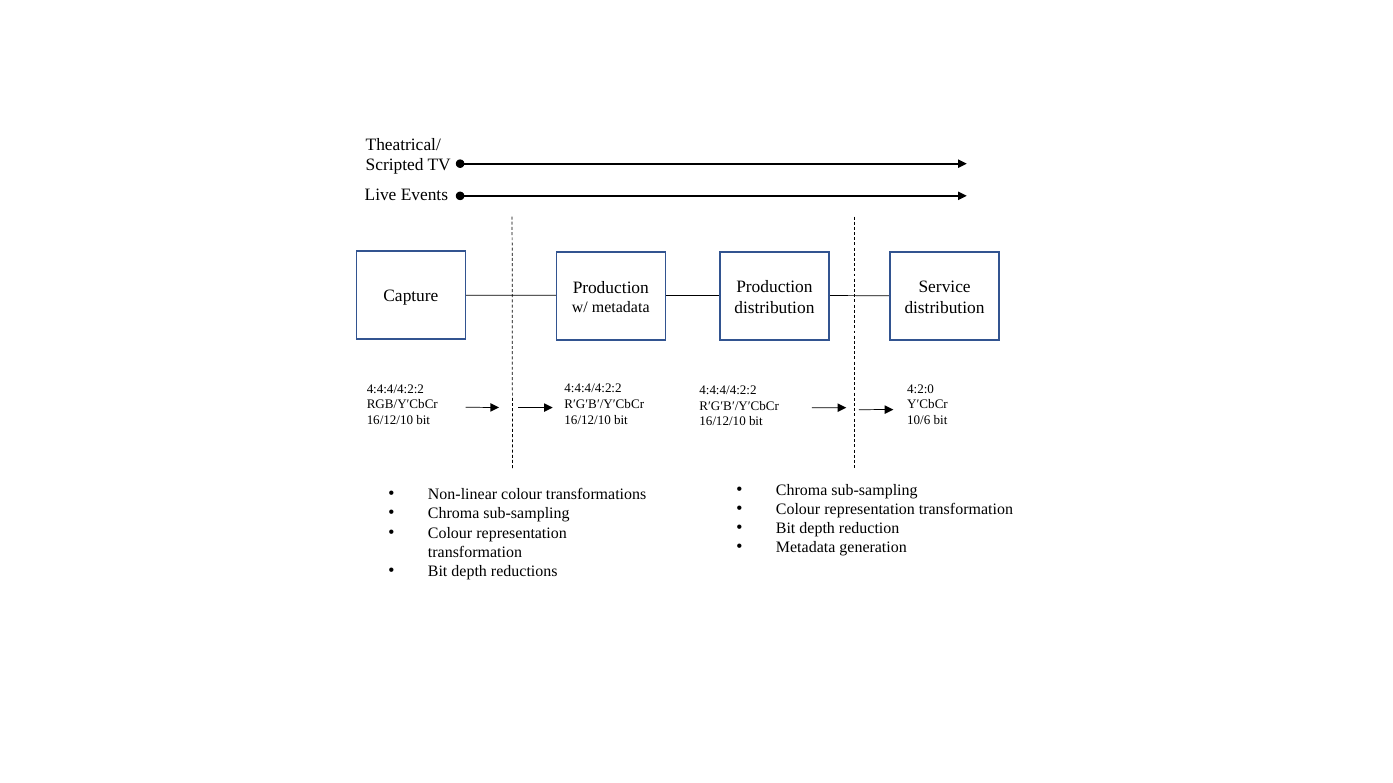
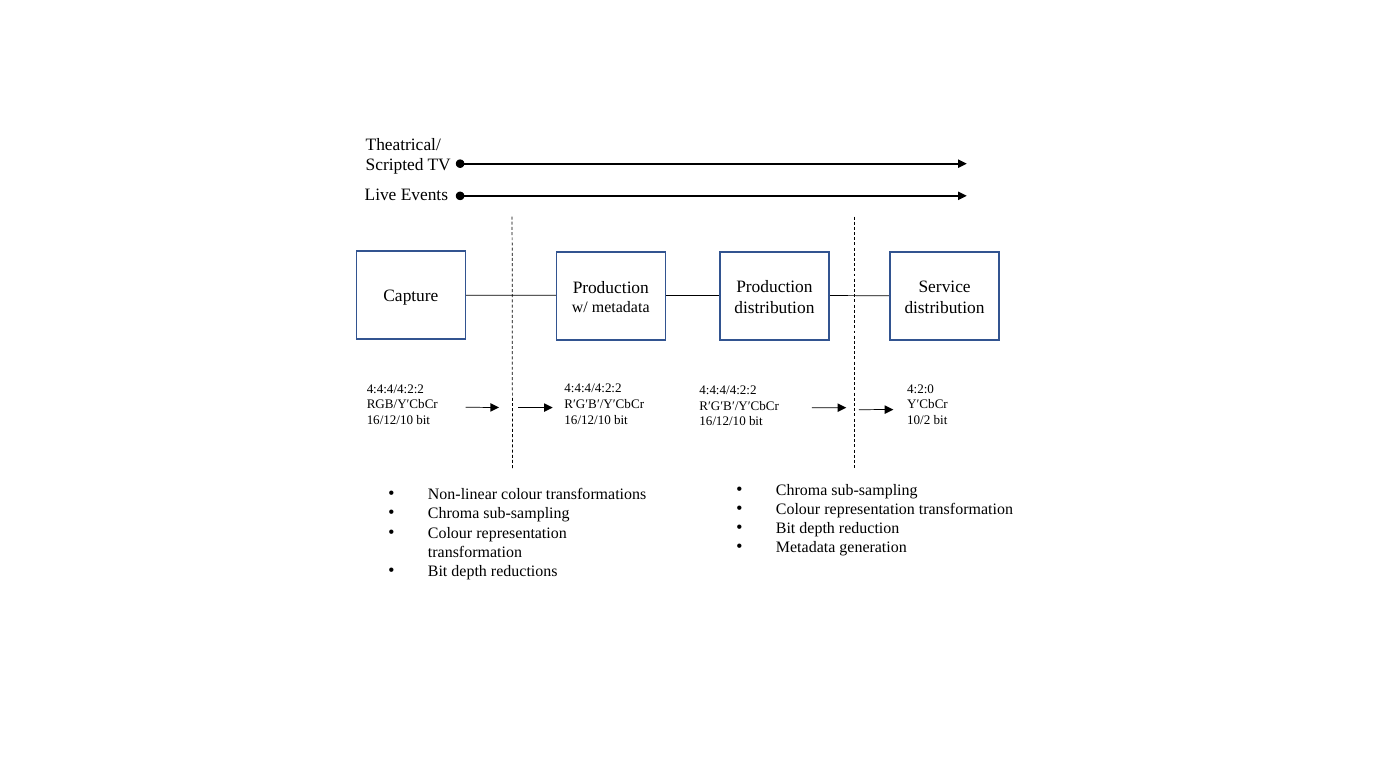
10/6: 10/6 -> 10/2 (919, 420)
